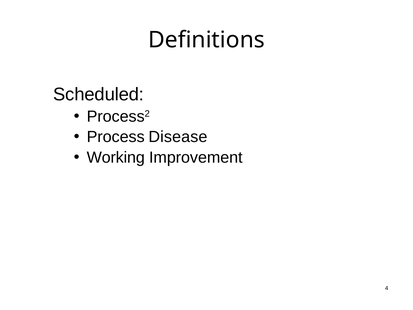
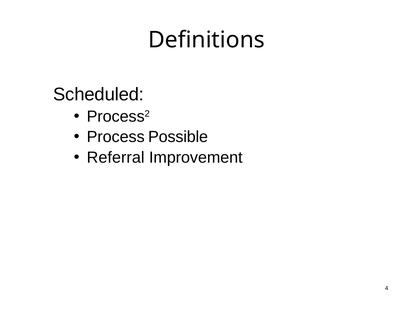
Disease: Disease -> Possible (178, 137)
Working: Working -> Referral (116, 157)
